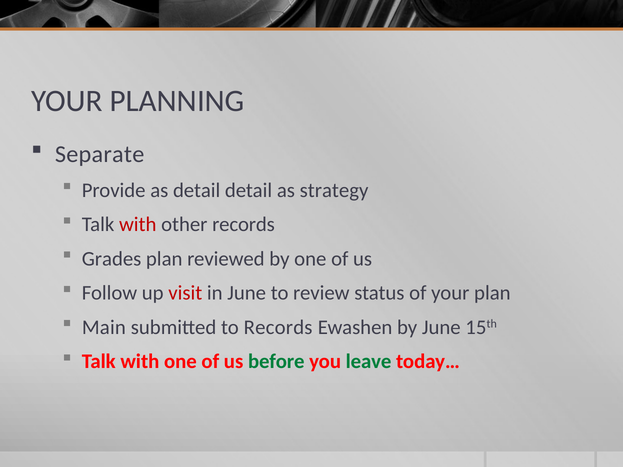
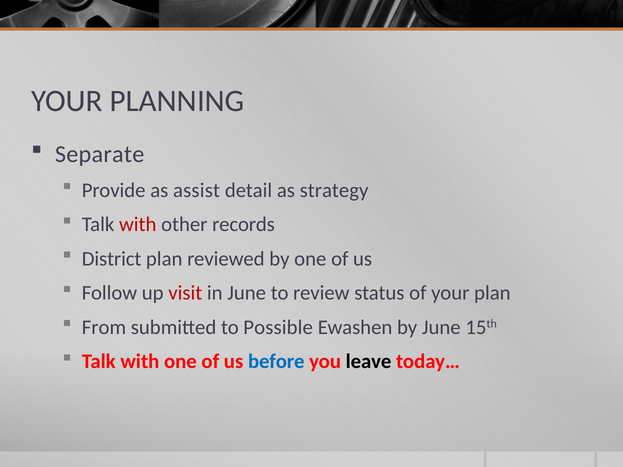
as detail: detail -> assist (197, 190)
Grades: Grades -> District (112, 259)
Main: Main -> From (104, 328)
to Records: Records -> Possible (278, 328)
before colour: green -> blue (276, 362)
leave colour: green -> black (369, 362)
